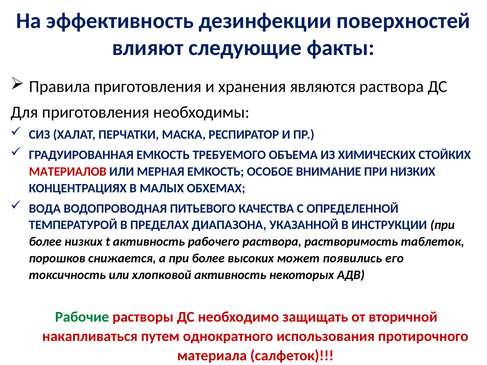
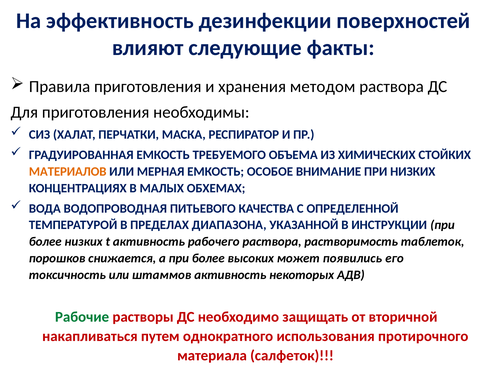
являются: являются -> методом (323, 87)
МАТЕРИАЛОВ colour: red -> orange (68, 172)
хлопковой: хлопковой -> штаммов (162, 275)
